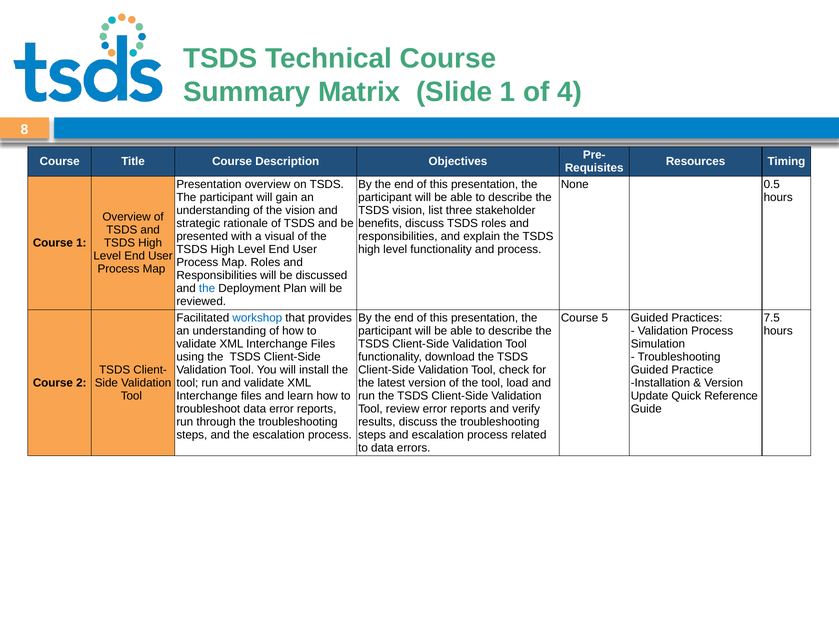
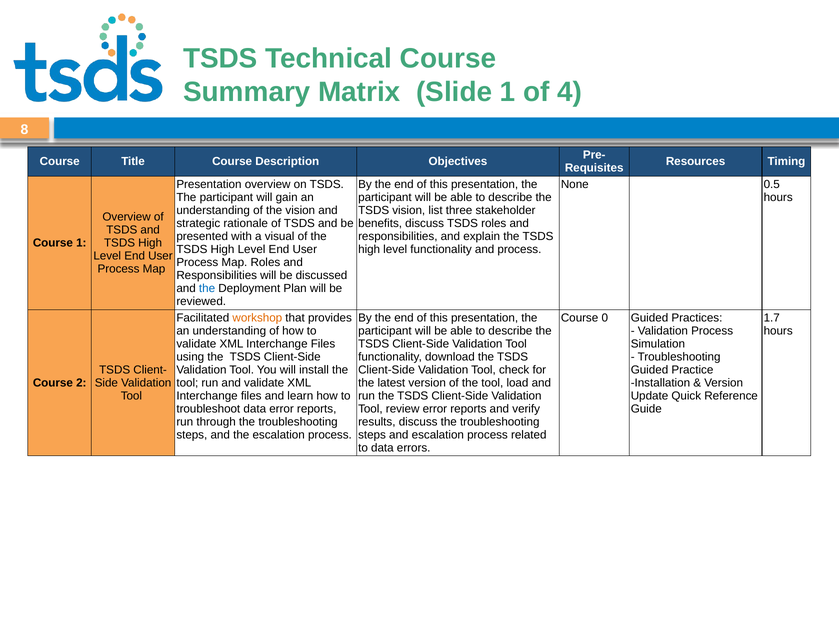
workshop colour: blue -> orange (257, 318)
5: 5 -> 0 (605, 318)
7.5: 7.5 -> 1.7 (772, 318)
